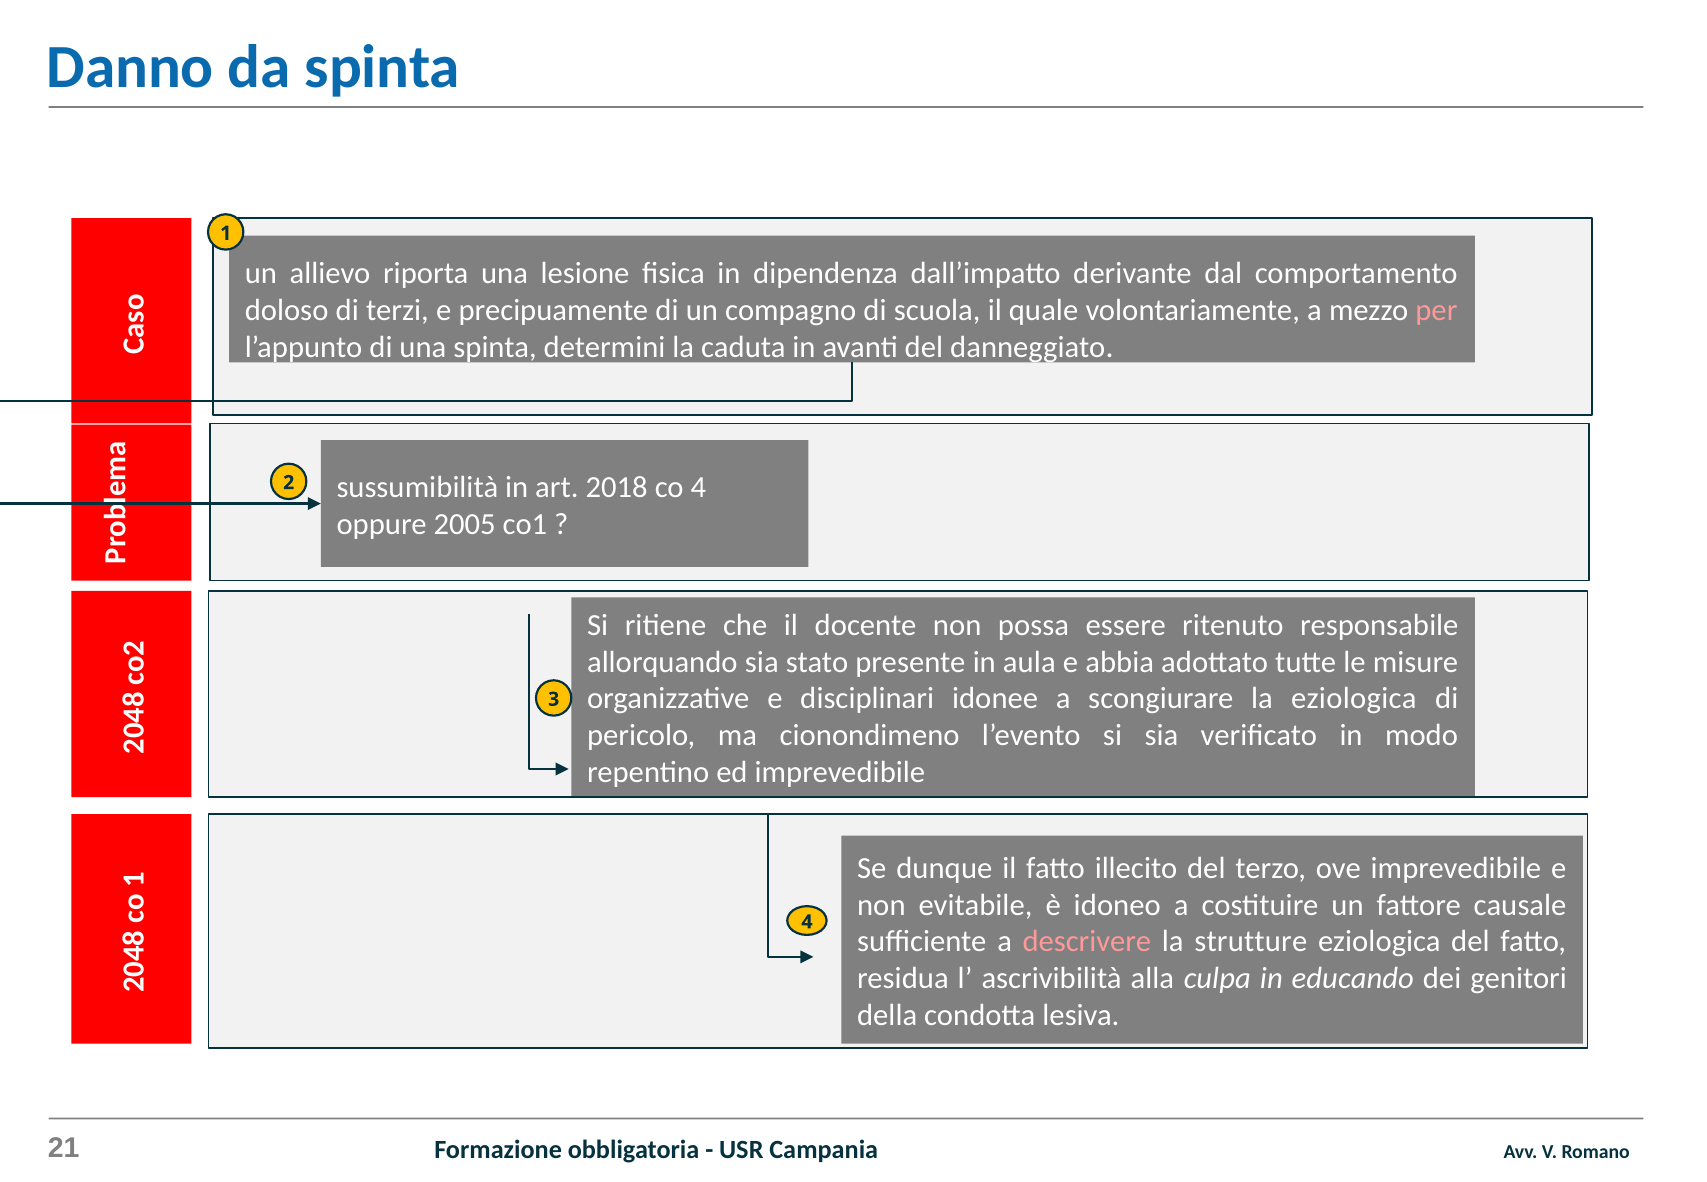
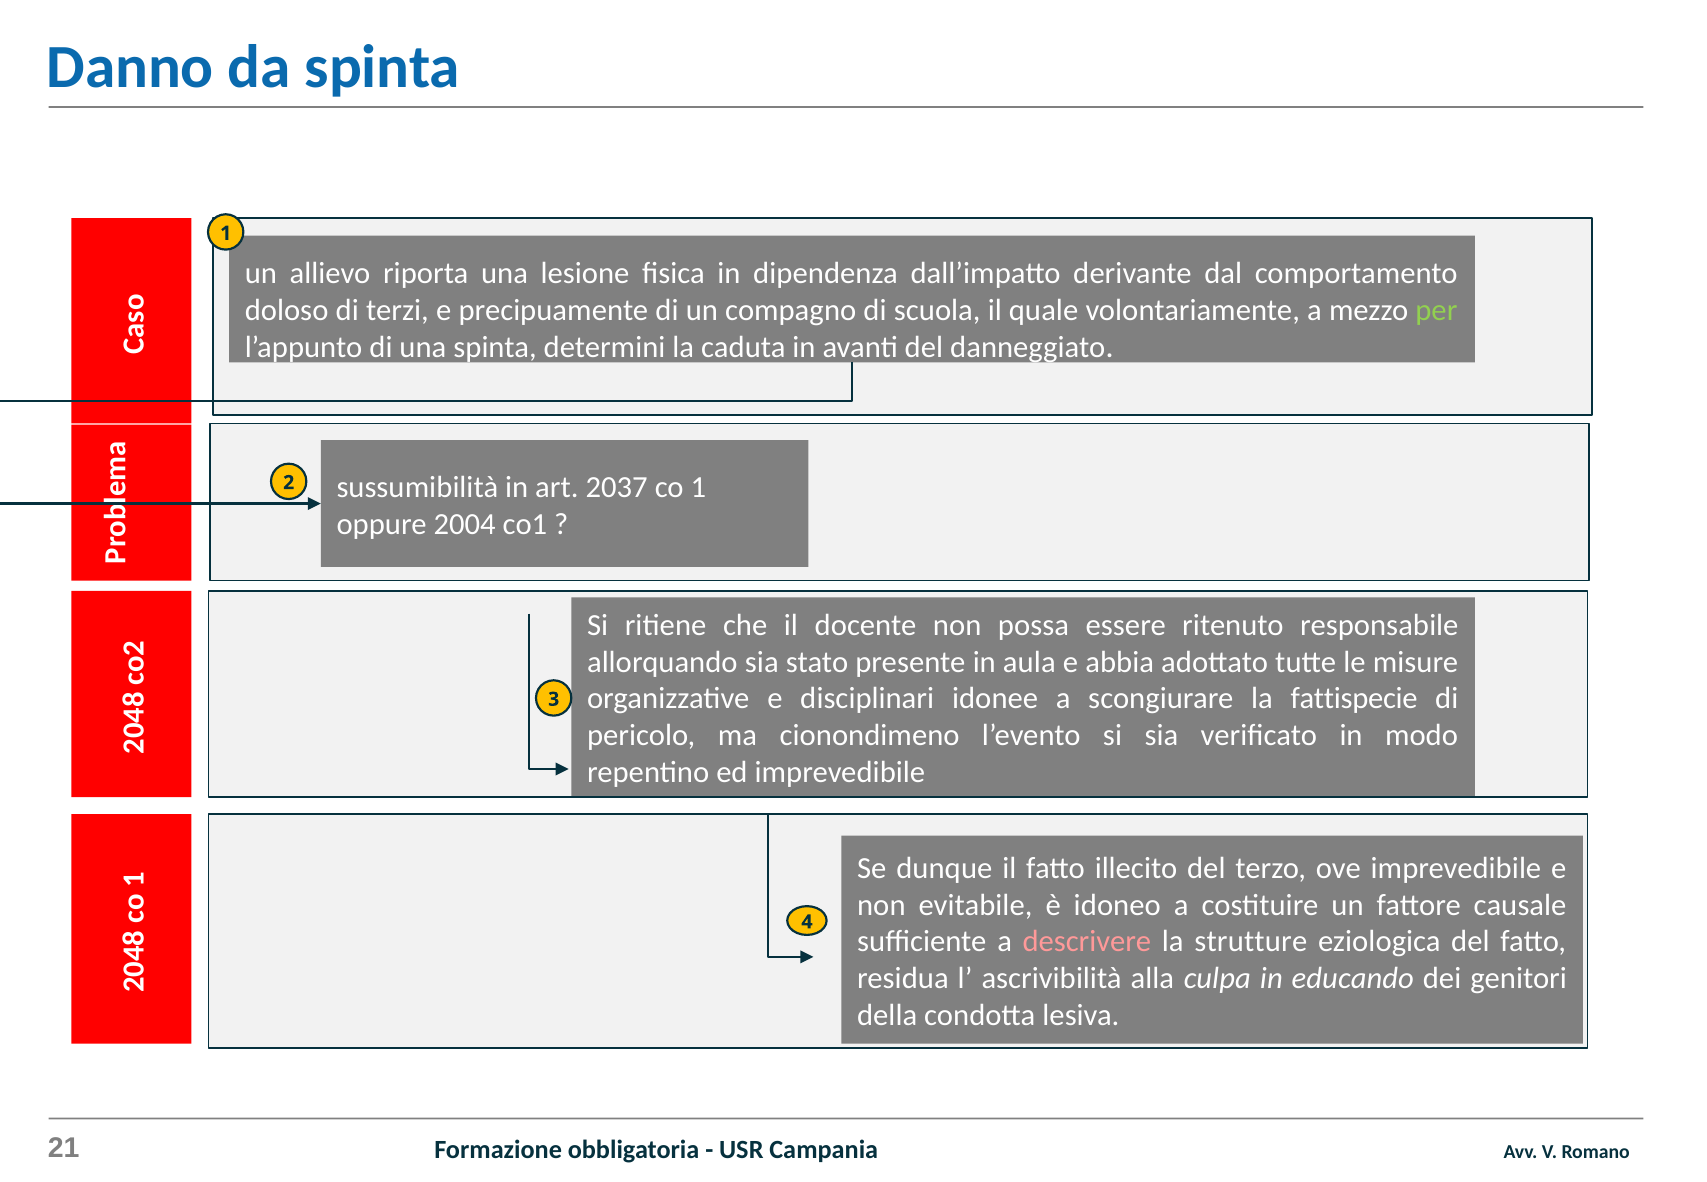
per colour: pink -> light green (1436, 310)
2018: 2018 -> 2037 (617, 487)
co 4: 4 -> 1 (698, 487)
2005: 2005 -> 2004 (465, 524)
la eziologica: eziologica -> fattispecie (1354, 699)
